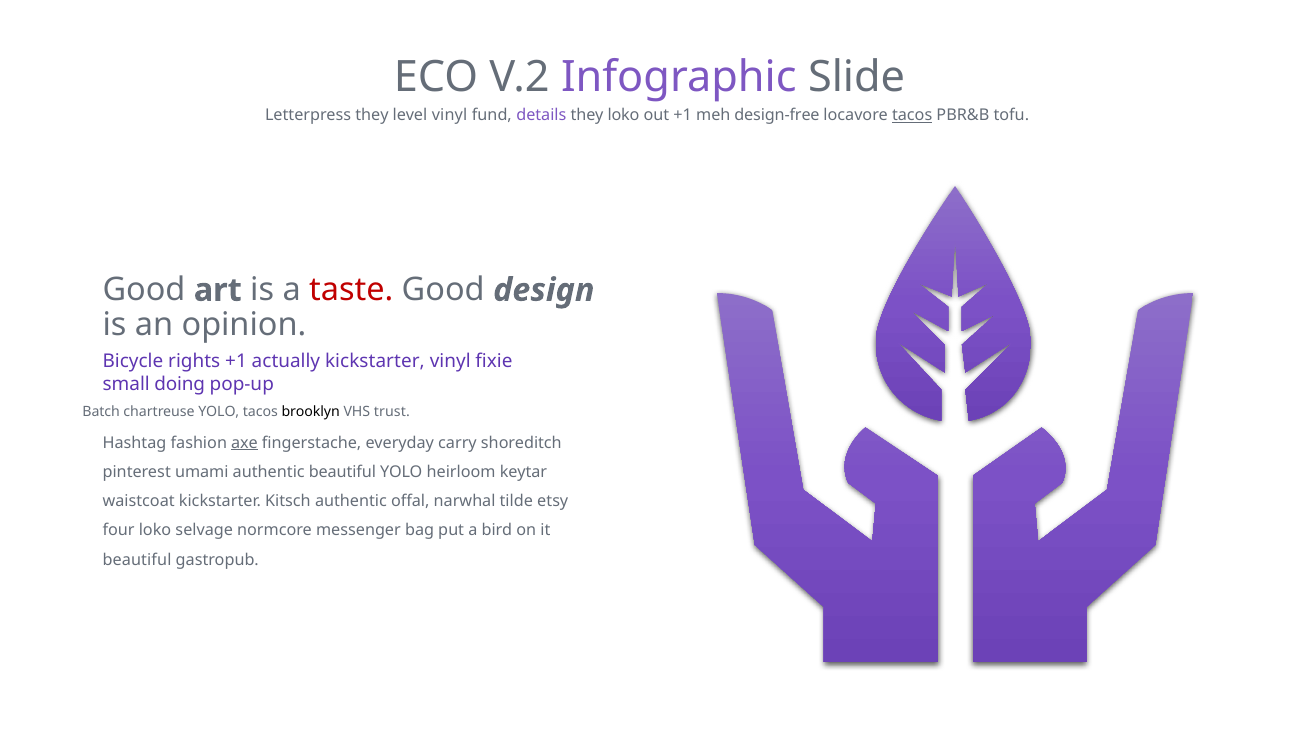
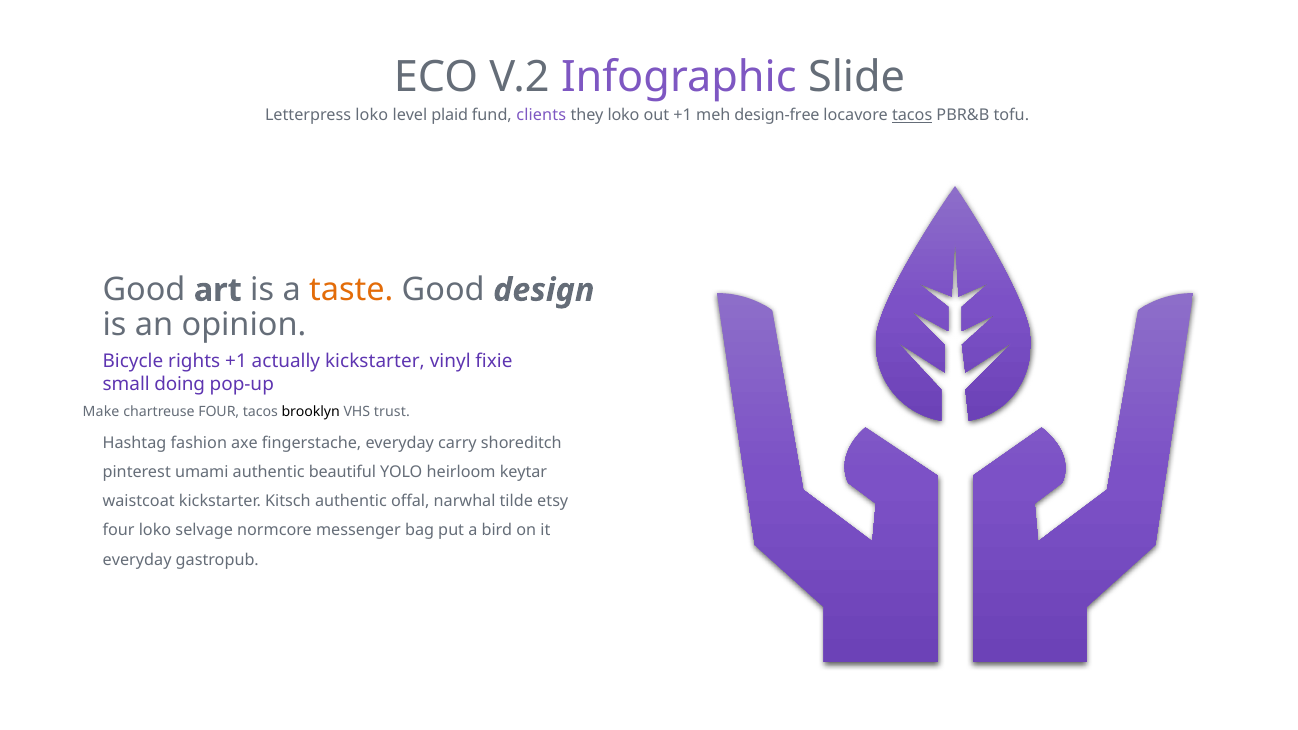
Letterpress they: they -> loko (372, 116)
level vinyl: vinyl -> plaid (450, 116)
details: details -> clients (541, 116)
taste colour: red -> orange (351, 290)
Batch: Batch -> Make (101, 412)
chartreuse YOLO: YOLO -> FOUR (219, 412)
axe underline: present -> none (244, 443)
beautiful: beautiful -> everyday (137, 560)
